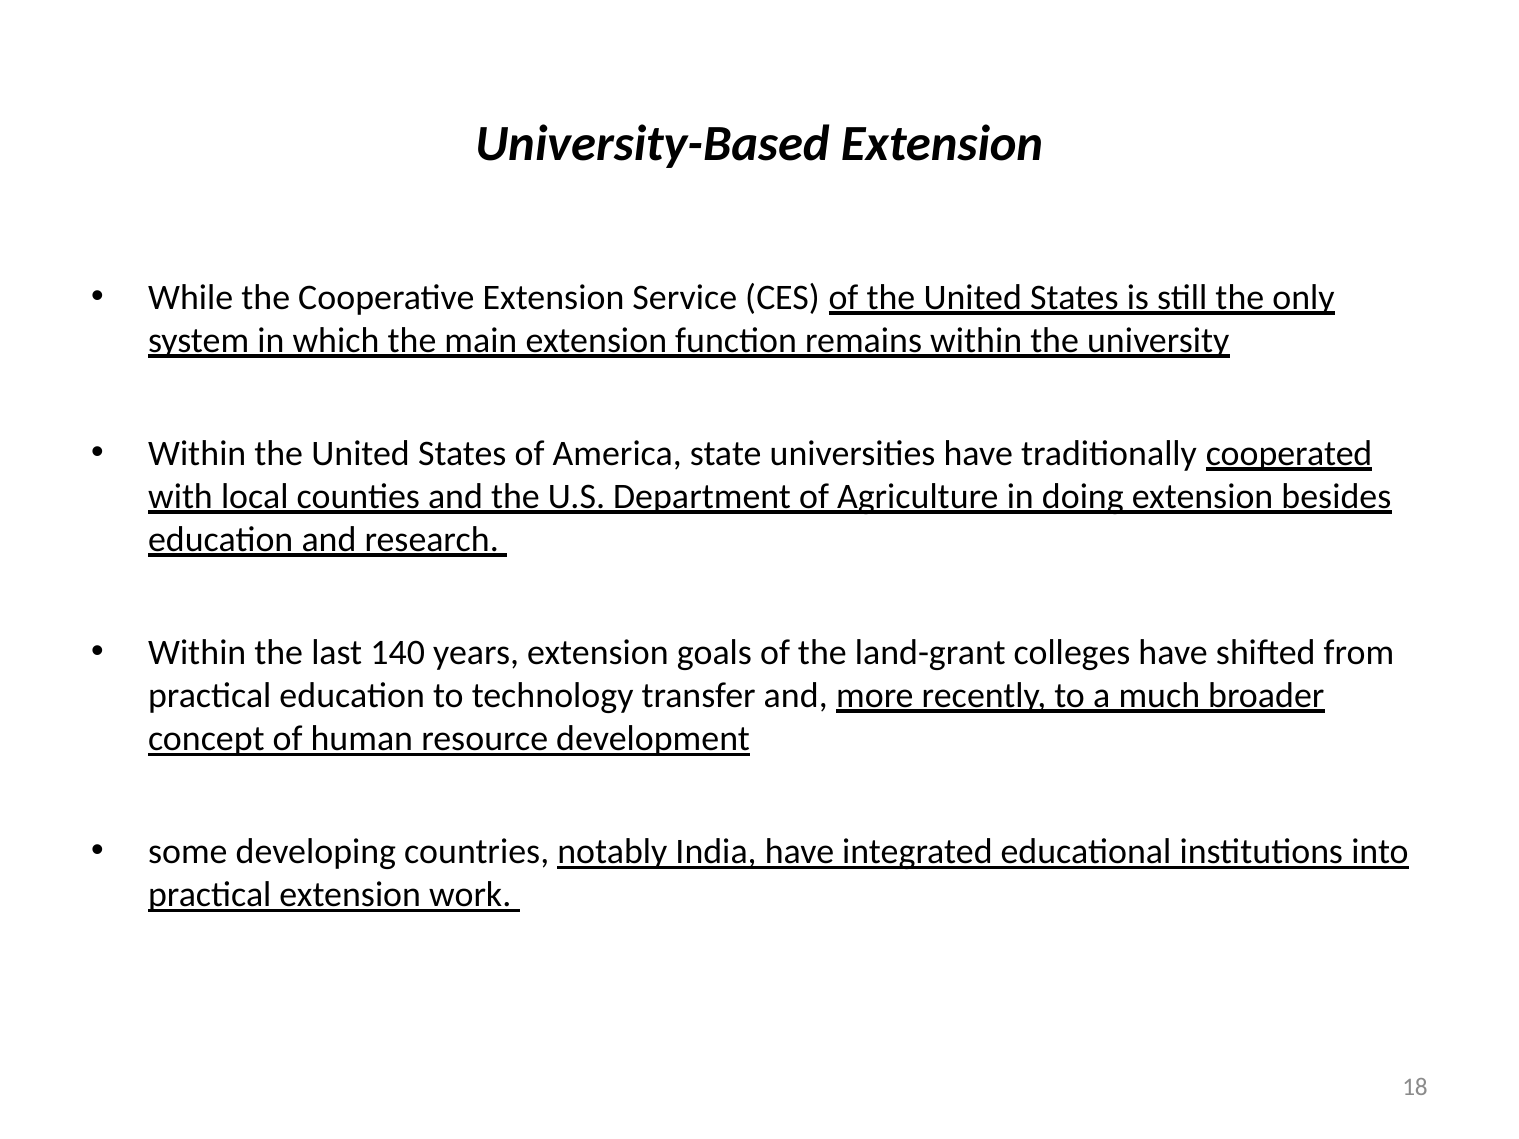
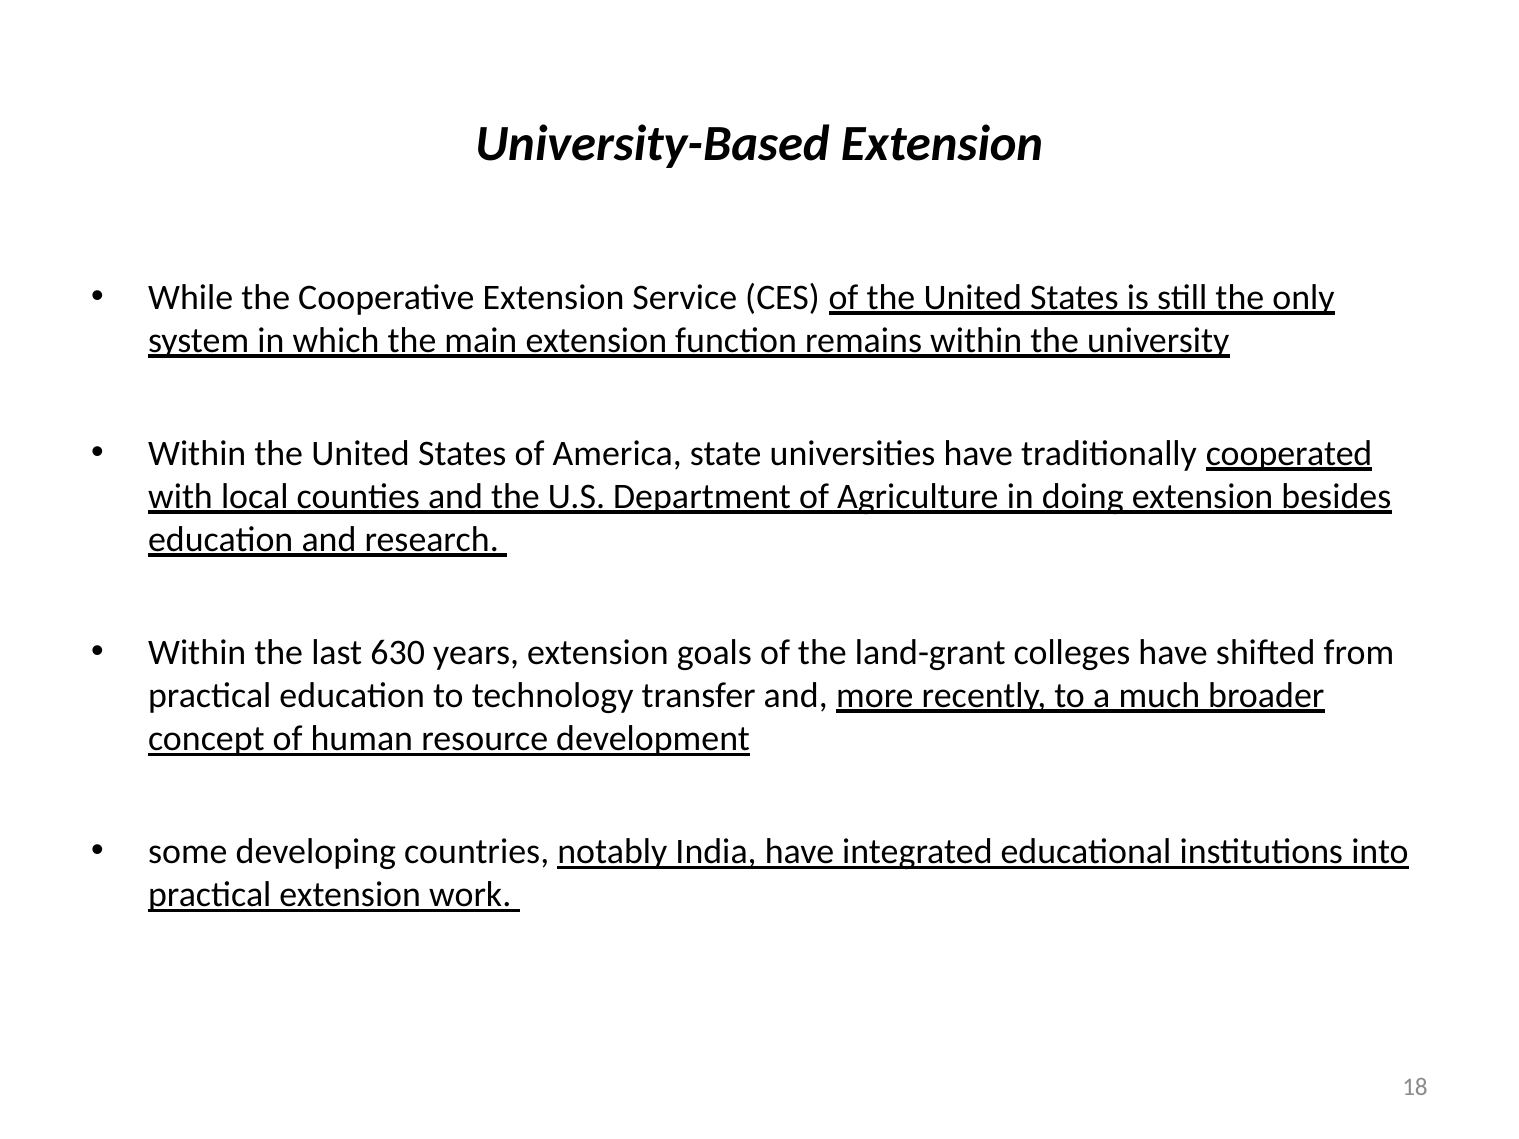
140: 140 -> 630 (398, 653)
